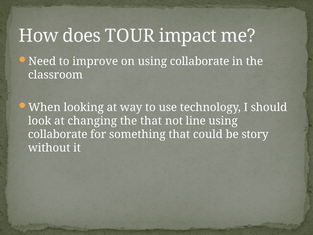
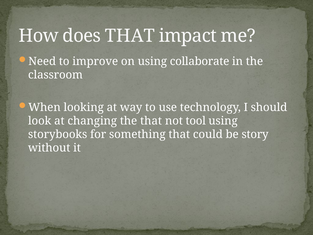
does TOUR: TOUR -> THAT (130, 36)
line: line -> tool (196, 121)
collaborate: collaborate -> storybooks (58, 134)
